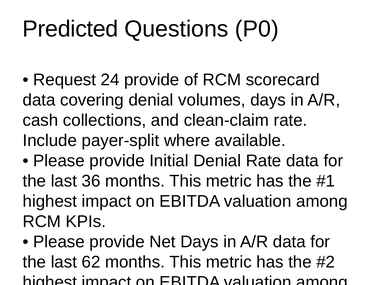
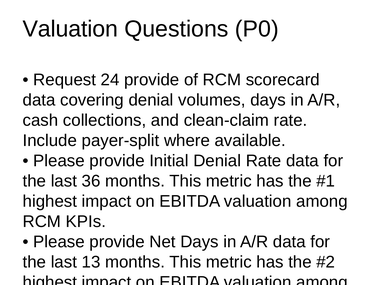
Predicted: Predicted -> Valuation (70, 29)
62: 62 -> 13 (91, 261)
